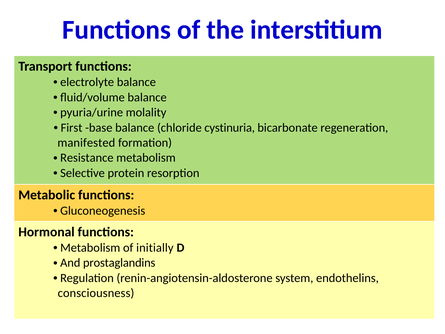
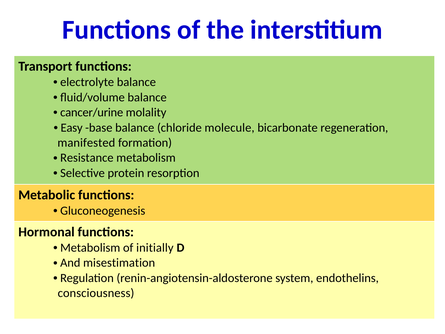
pyuria/urine: pyuria/urine -> cancer/urine (92, 112)
First: First -> Easy (72, 127)
cystinuria: cystinuria -> molecule (230, 127)
prostaglandins: prostaglandins -> misestimation (119, 263)
